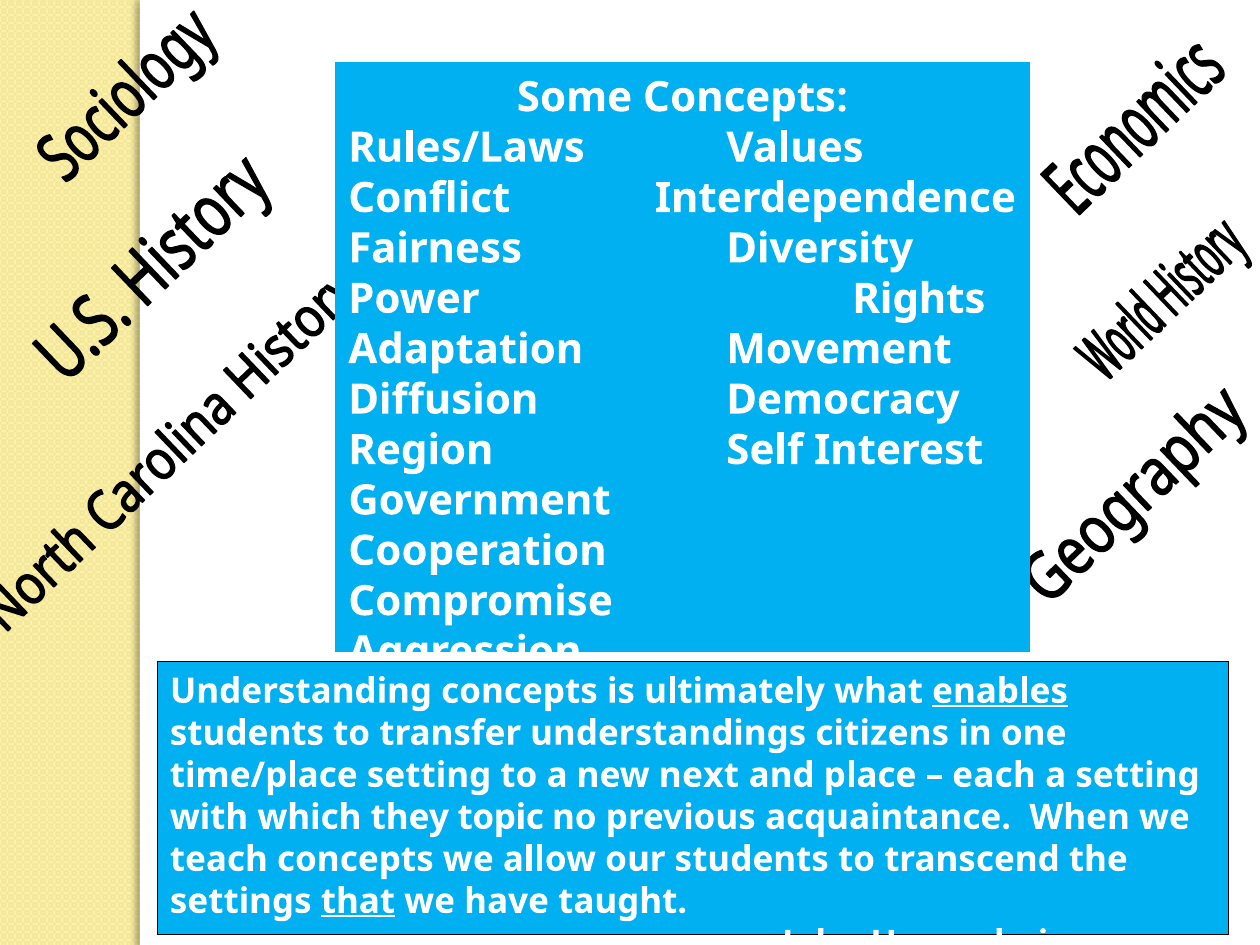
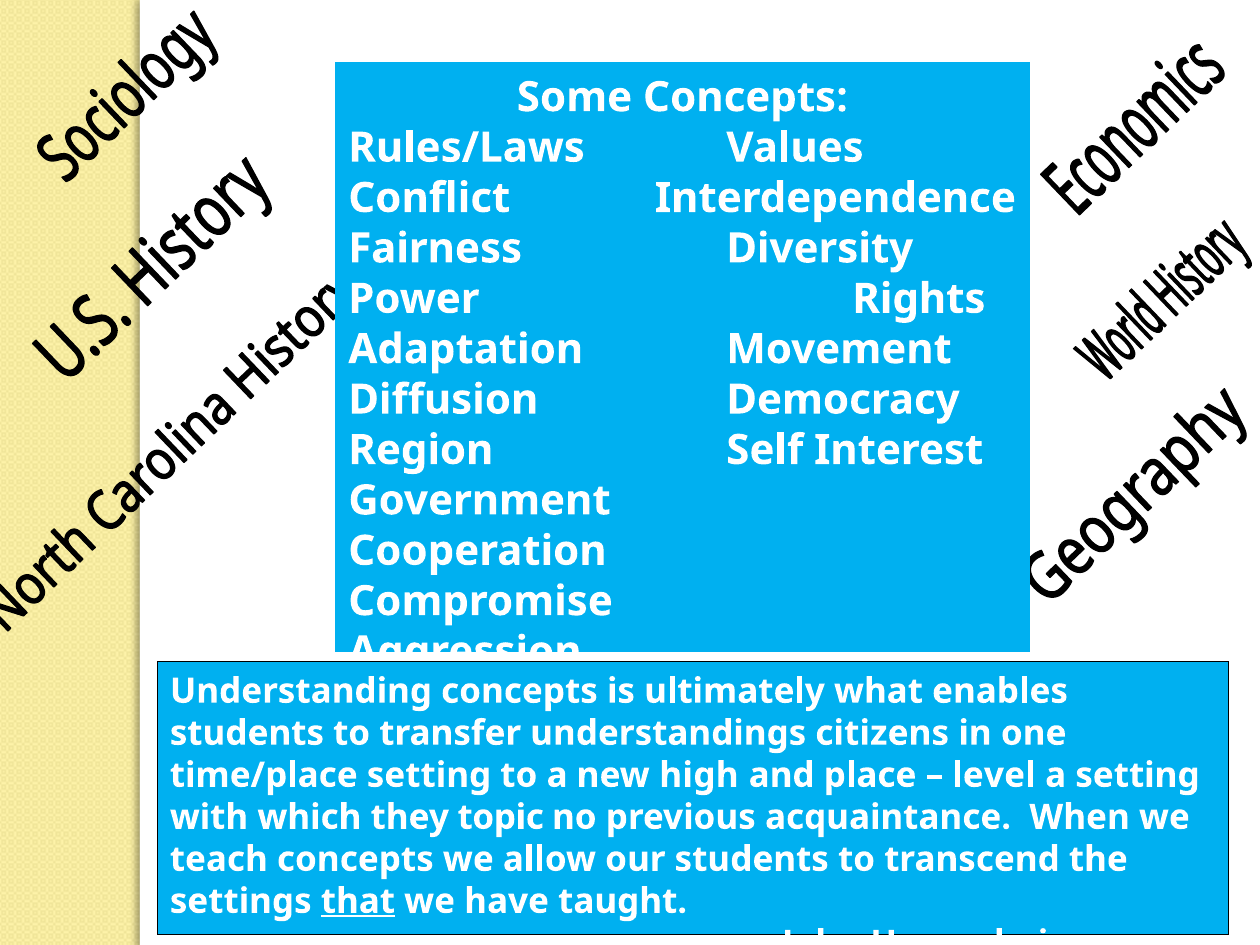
enables underline: present -> none (1000, 691)
next: next -> high (699, 775)
each: each -> level (994, 775)
